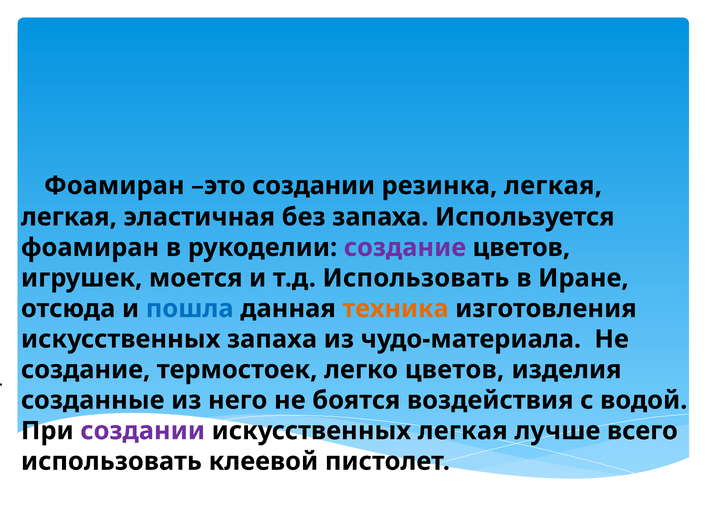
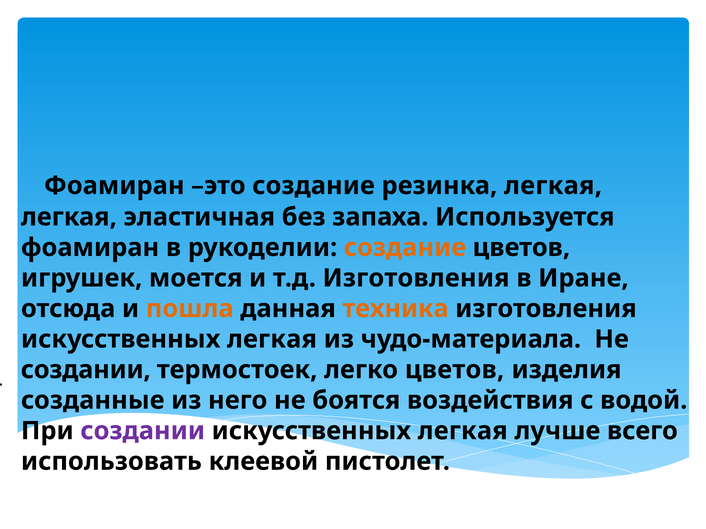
это создании: создании -> создание (314, 186)
создание colour: purple -> orange (405, 248)
т.д Использовать: Использовать -> Изготовления (416, 278)
пошла colour: blue -> orange (190, 309)
запаха: запаха -> легкая (272, 340)
создание: создание -> создании (86, 370)
